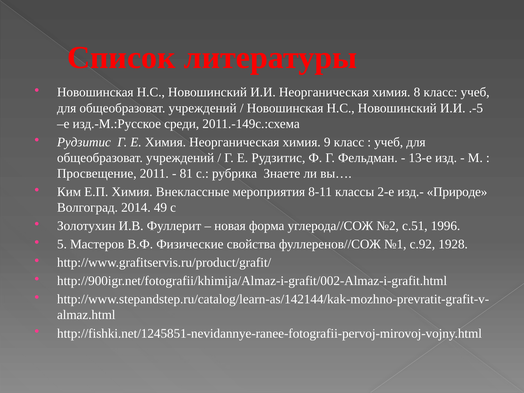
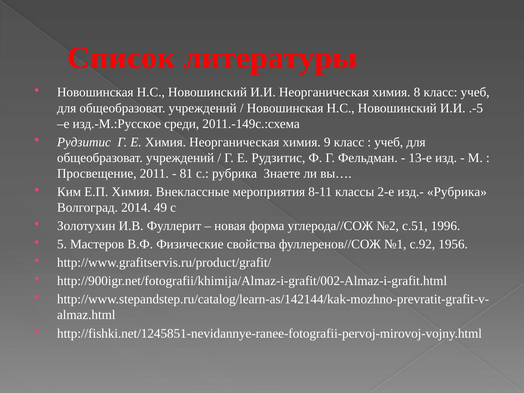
изд.- Природе: Природе -> Рубрика (457, 192)
1928: 1928 -> 1956 (453, 244)
